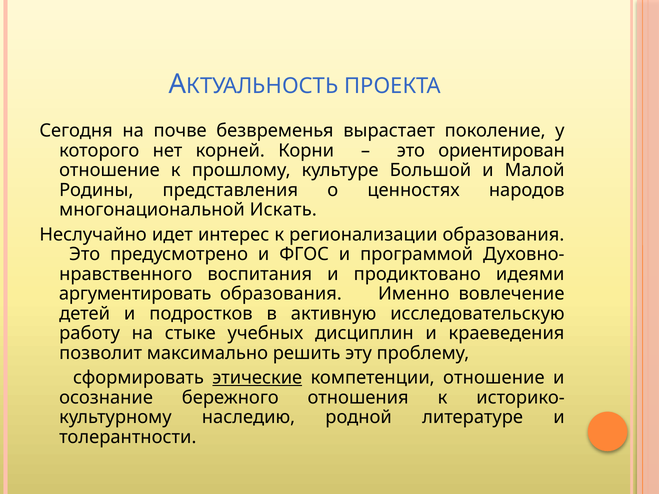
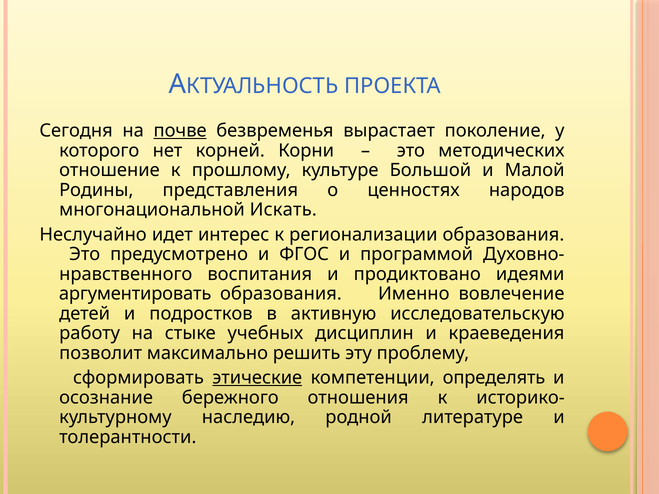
почве underline: none -> present (180, 131)
ориентирован: ориентирован -> методических (501, 151)
компетенции отношение: отношение -> определять (494, 378)
